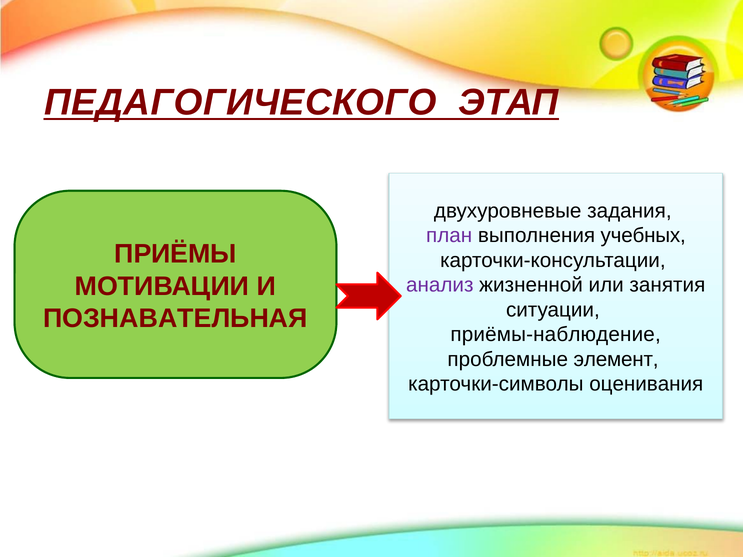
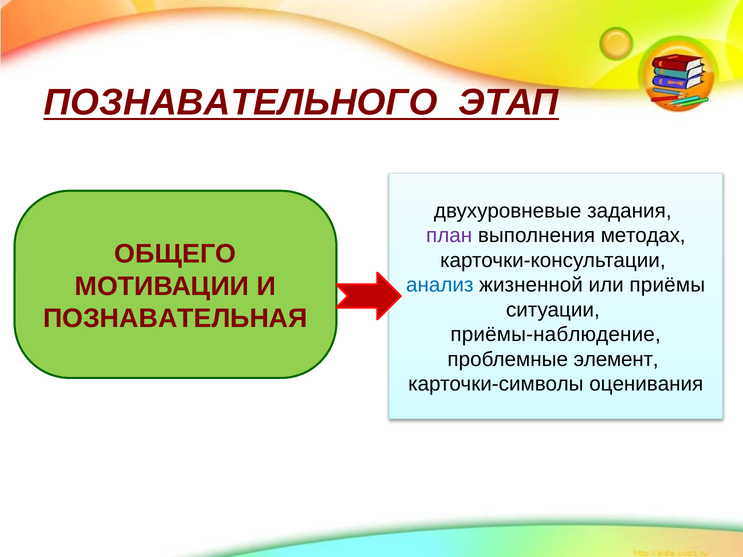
ПЕДАГОГИЧЕСКОГО: ПЕДАГОГИЧЕСКОГО -> ПОЗНАВАТЕЛЬНОГО (241, 103)
учебных: учебных -> методах (643, 236)
ПРИЁМЫ: ПРИЁМЫ -> ОБЩЕГО (175, 254)
анализ colour: purple -> blue (440, 285)
занятия: занятия -> приёмы (667, 285)
